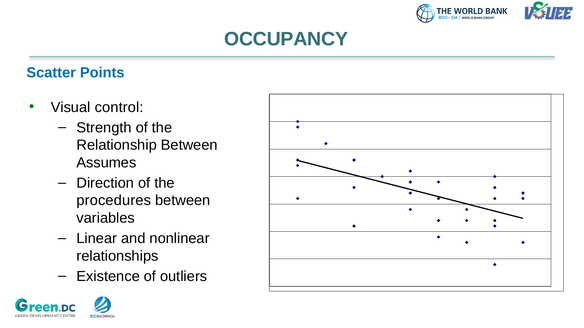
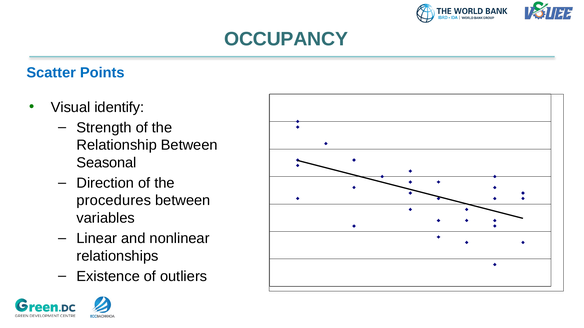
control: control -> identify (119, 107)
Assumes: Assumes -> Seasonal (106, 163)
